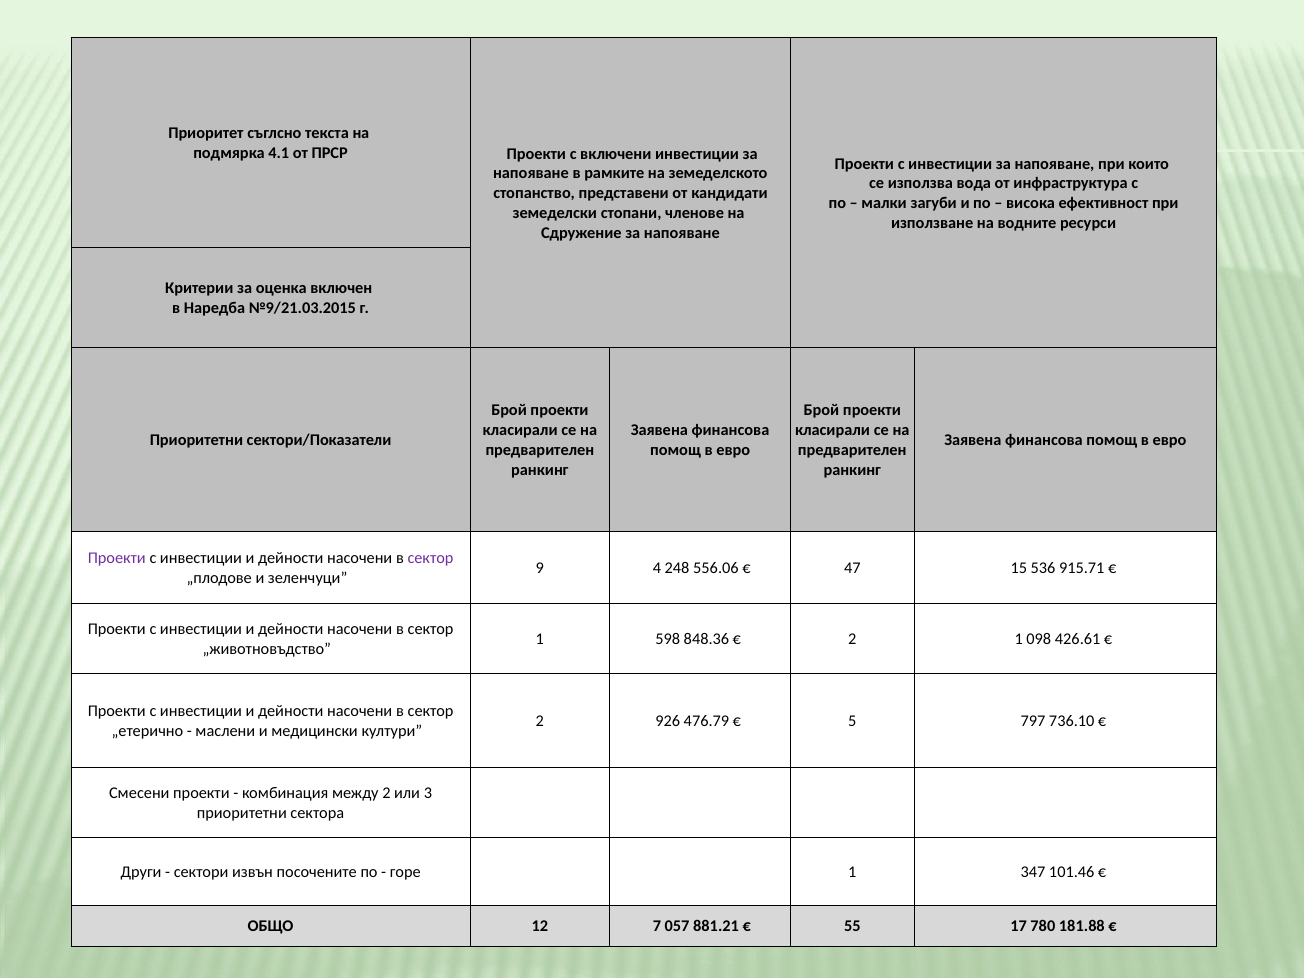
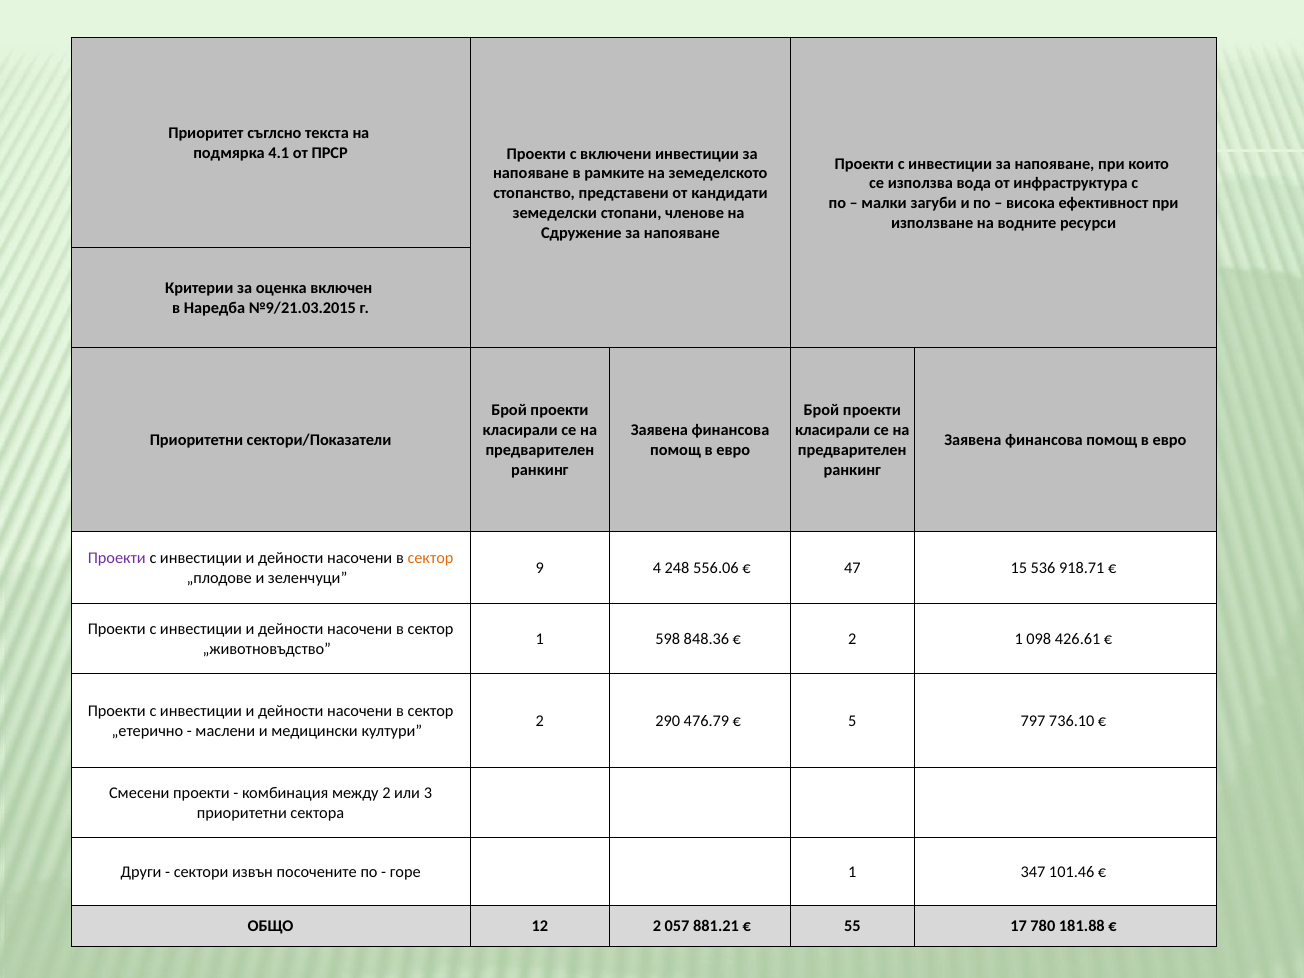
сектор colour: purple -> orange (430, 558)
915.71: 915.71 -> 918.71 (1082, 568)
926: 926 -> 290 (668, 721)
12 7: 7 -> 2 (657, 926)
